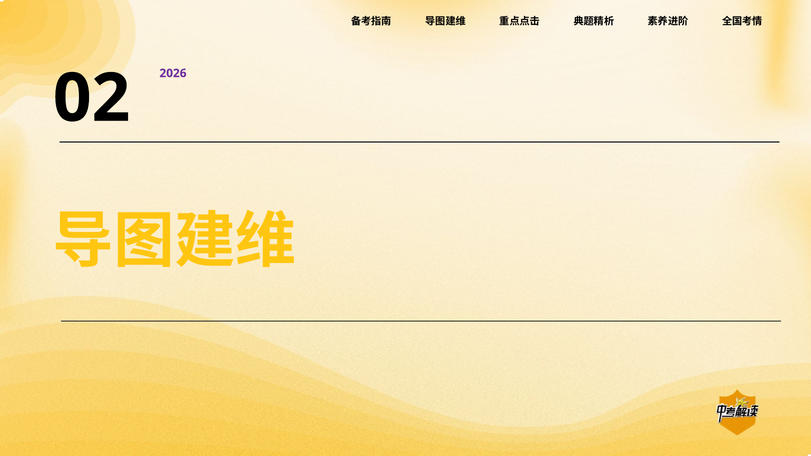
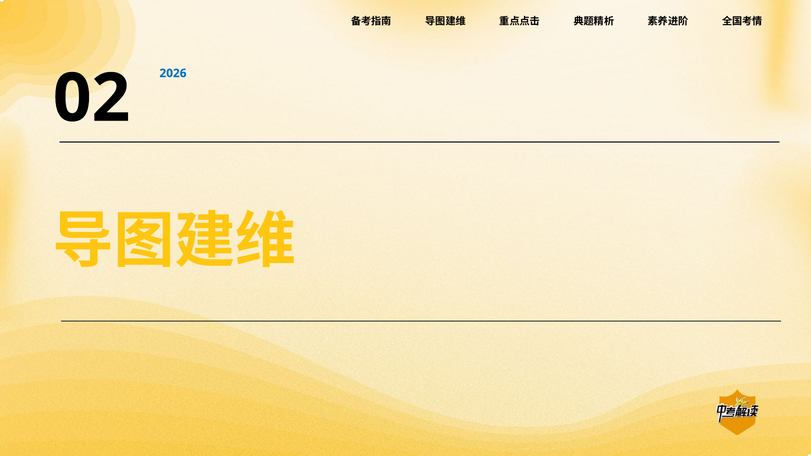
2026 colour: purple -> blue (173, 73)
